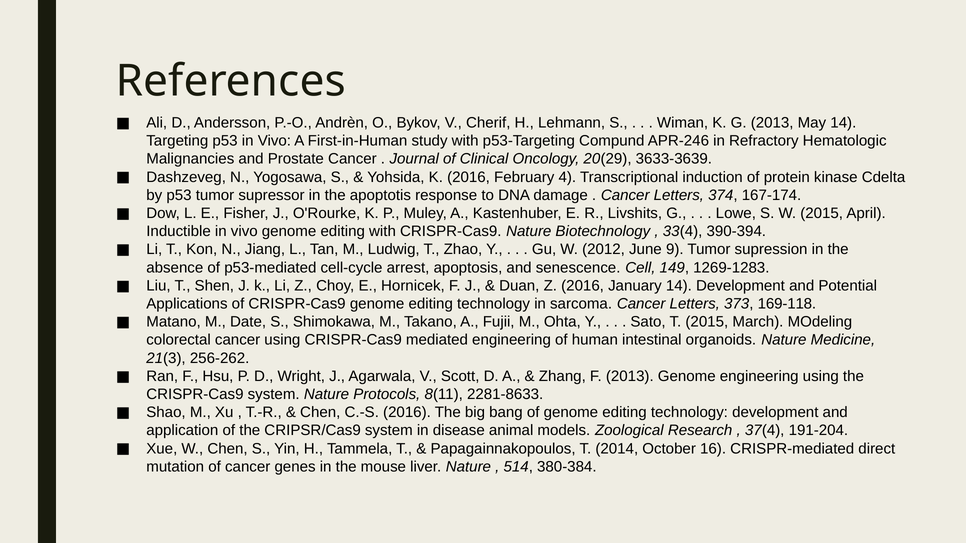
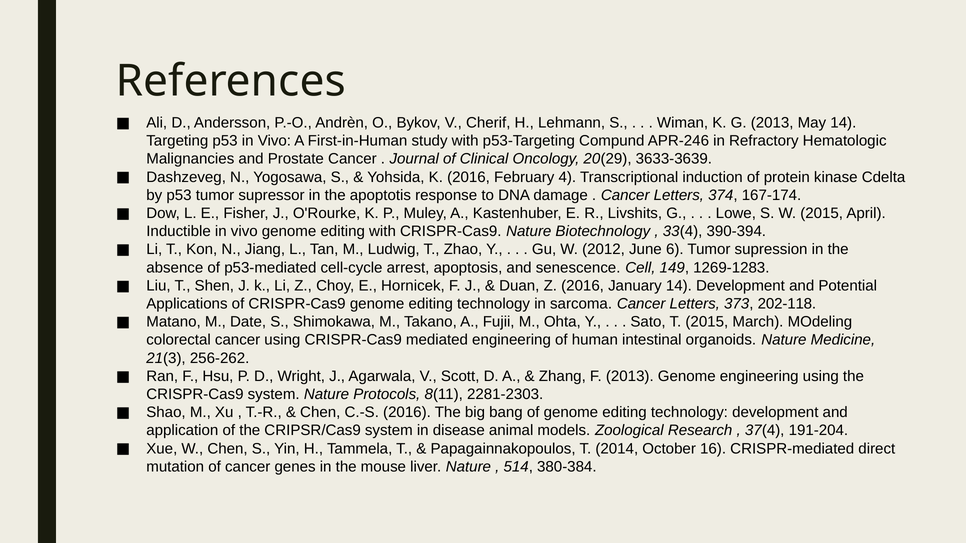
9: 9 -> 6 (675, 250)
169-118: 169-118 -> 202-118 (787, 304)
2281-8633: 2281-8633 -> 2281-2303 (505, 395)
